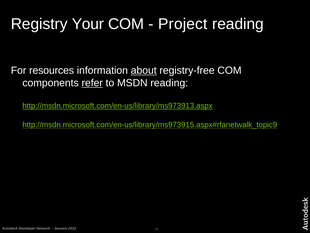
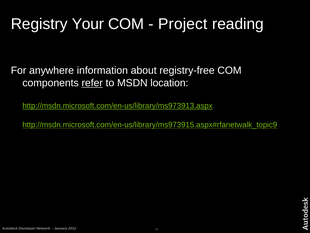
resources: resources -> anywhere (52, 70)
about underline: present -> none (144, 70)
MSDN reading: reading -> location (169, 83)
